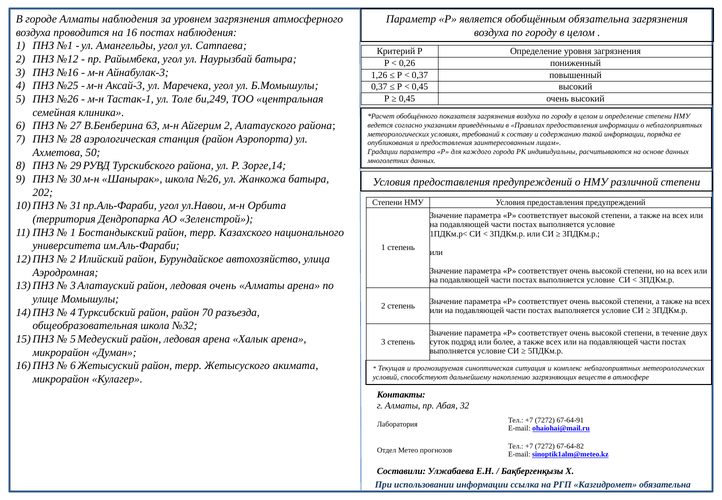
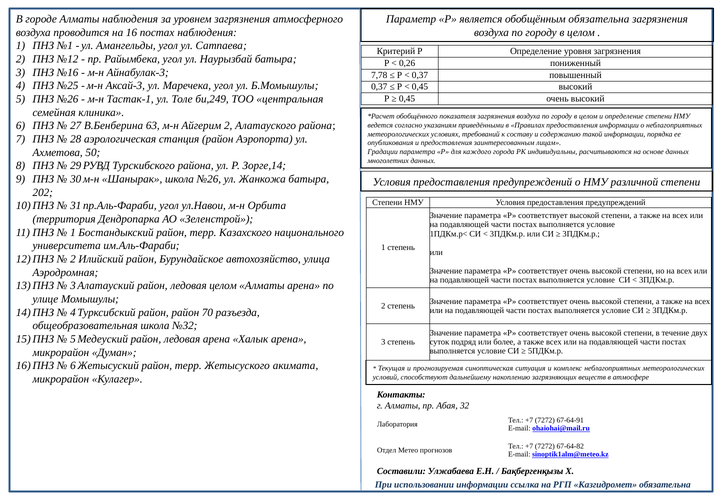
1,26: 1,26 -> 7,78 (379, 75)
ледовая очень: очень -> целом (223, 286)
